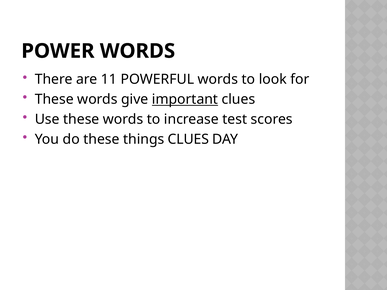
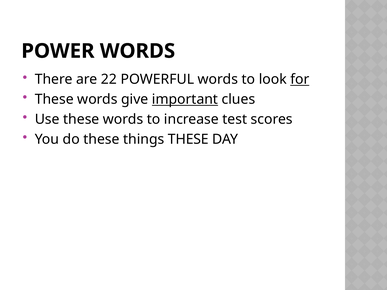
11: 11 -> 22 (109, 79)
for underline: none -> present (300, 79)
things CLUES: CLUES -> THESE (188, 139)
